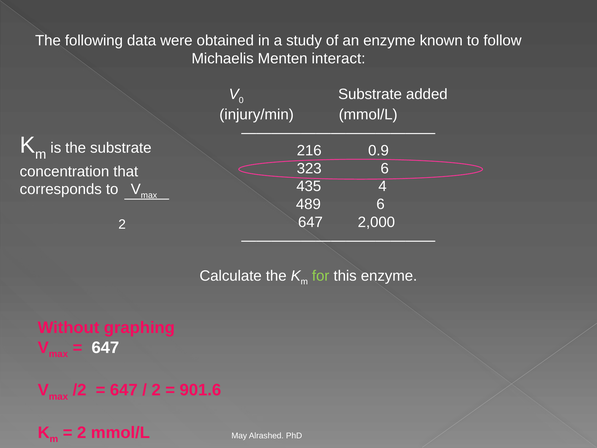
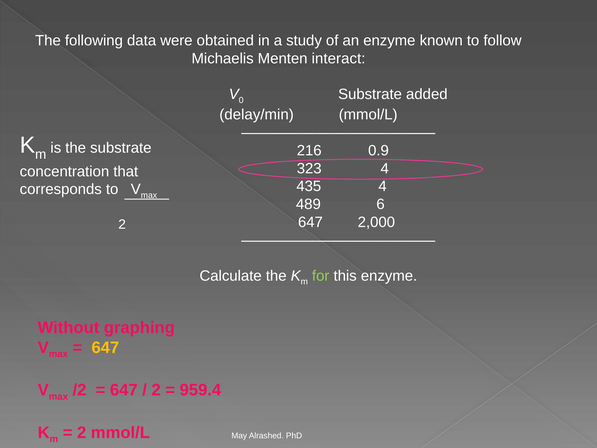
injury/min: injury/min -> delay/min (257, 115)
323 6: 6 -> 4 (385, 168)
647 colour: white -> yellow (105, 347)
901.6: 901.6 -> 959.4 (200, 390)
